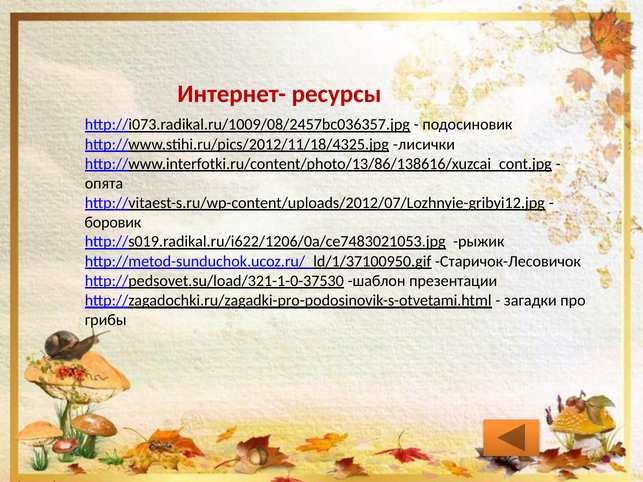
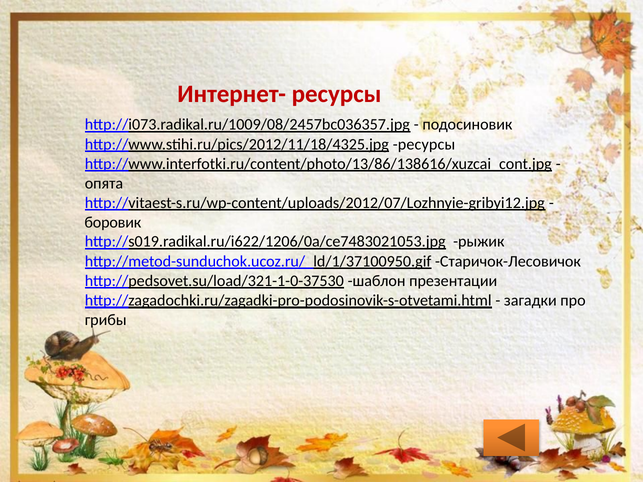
http://www.stihi.ru/pics/2012/11/18/4325.jpg лисички: лисички -> ресурсы (424, 144)
